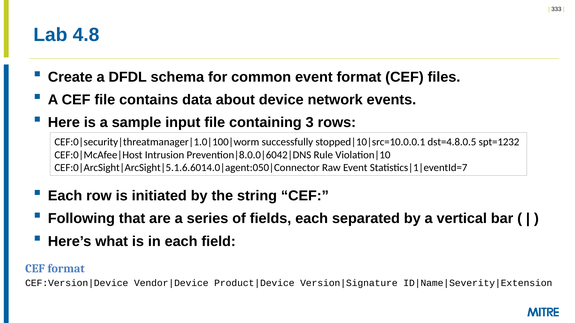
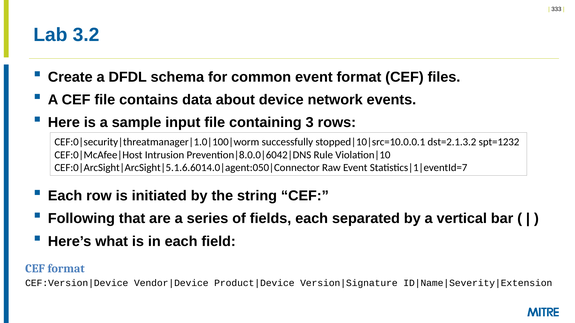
4.8: 4.8 -> 3.2 (86, 35)
dst=4.8.0.5: dst=4.8.0.5 -> dst=2.1.3.2 (452, 142)
